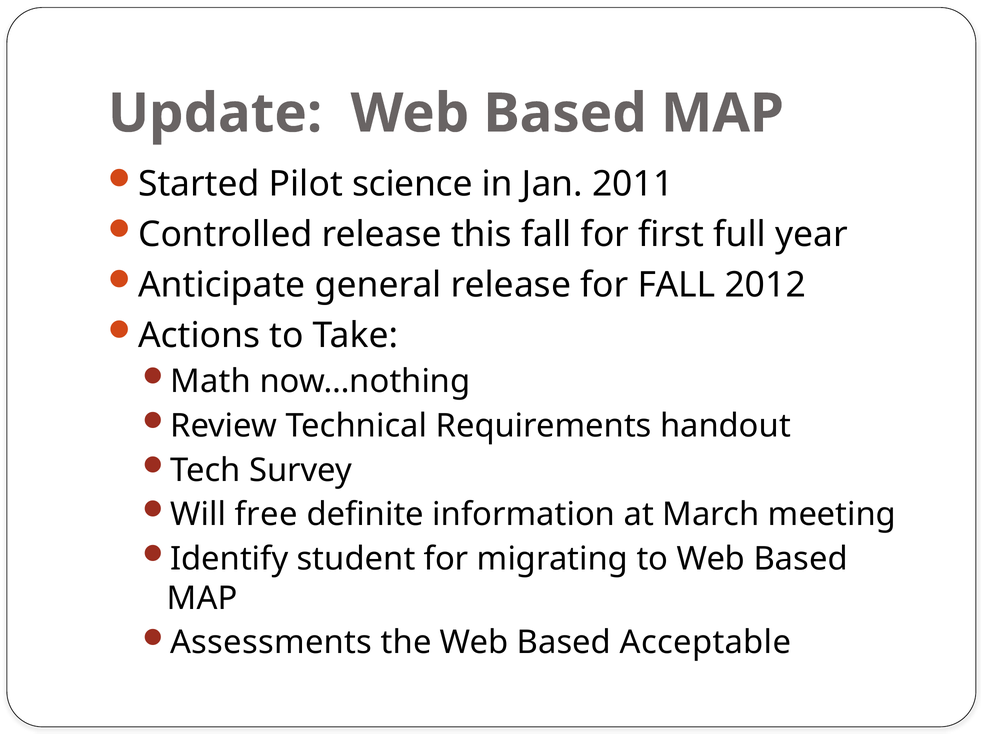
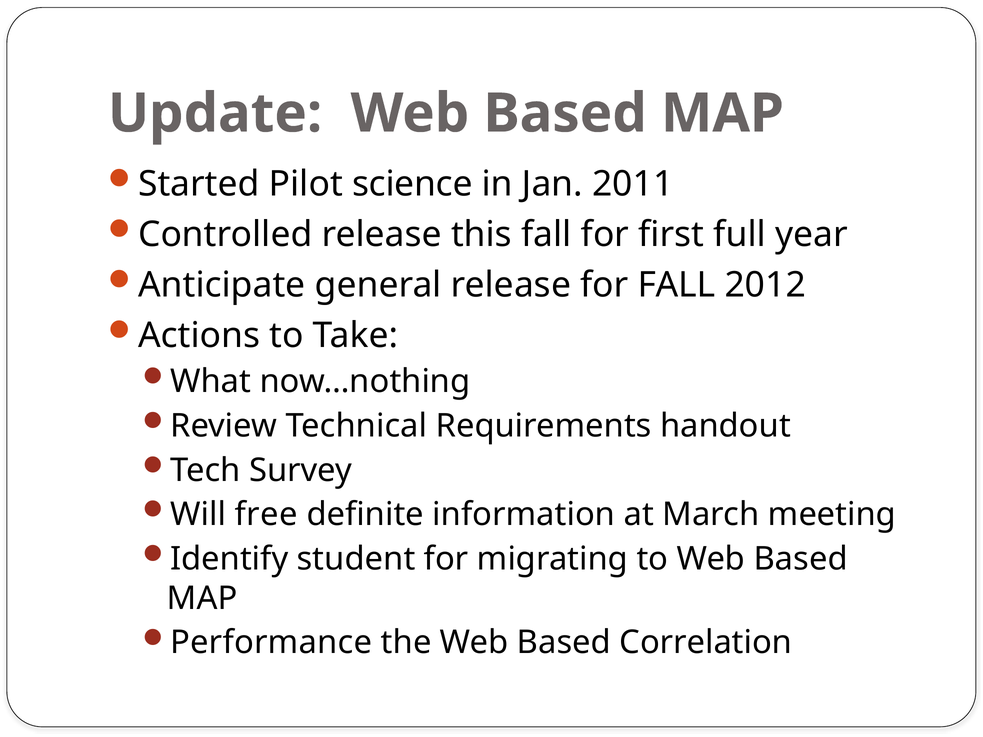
Math: Math -> What (211, 382)
Assessments: Assessments -> Performance (271, 643)
Acceptable: Acceptable -> Correlation (706, 643)
